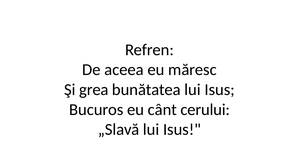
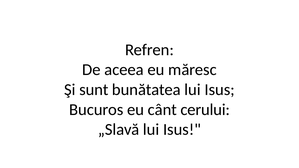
grea: grea -> sunt (94, 90)
